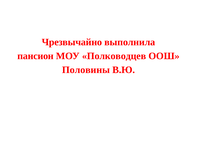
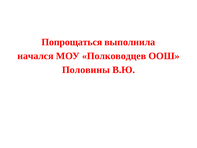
Чрезвычайно: Чрезвычайно -> Попрощаться (72, 42)
пансион: пансион -> начался (35, 56)
